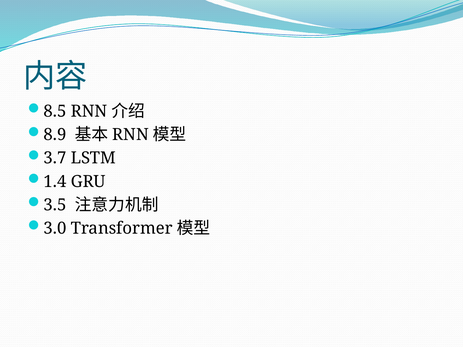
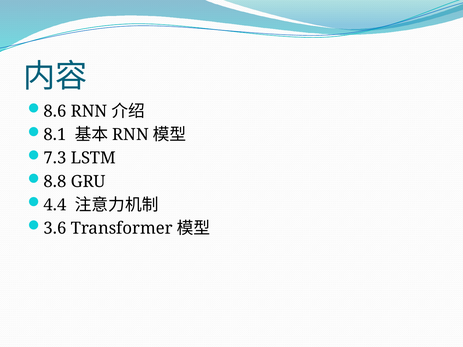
8.5: 8.5 -> 8.6 (55, 111)
8.9: 8.9 -> 8.1 (55, 135)
3.7: 3.7 -> 7.3 (55, 158)
1.4: 1.4 -> 8.8 (55, 182)
3.5: 3.5 -> 4.4 (55, 205)
3.0: 3.0 -> 3.6 (55, 228)
